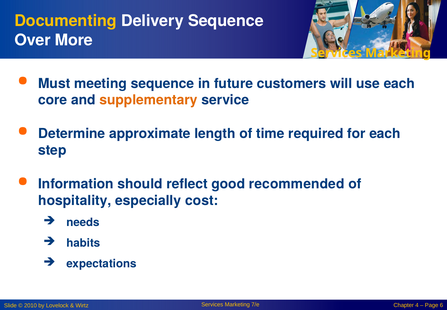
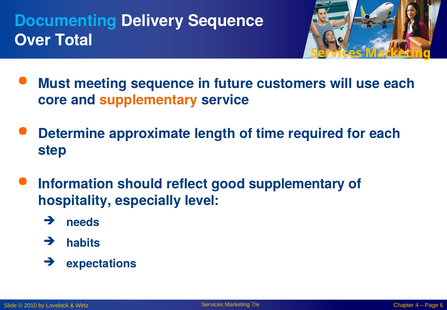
Documenting colour: yellow -> light blue (66, 21)
More: More -> Total (74, 40)
good recommended: recommended -> supplementary (297, 184)
cost: cost -> level (202, 200)
